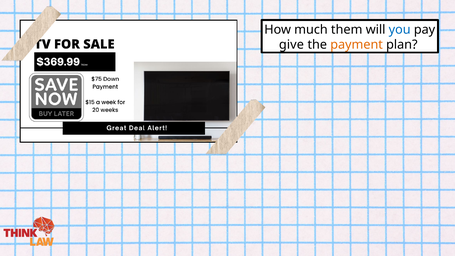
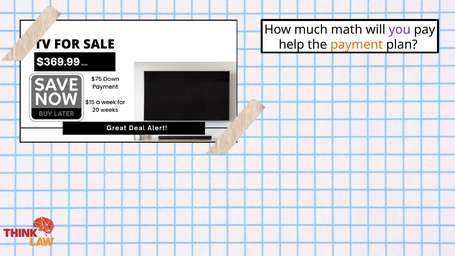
them: them -> math (347, 30)
you colour: blue -> purple (400, 30)
give: give -> help (292, 45)
